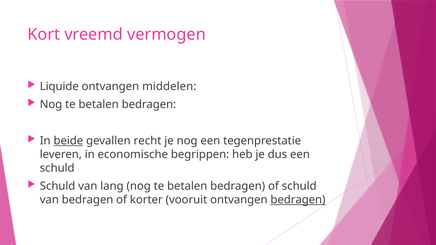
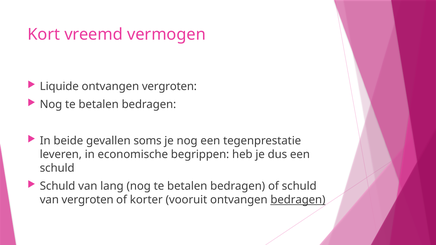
ontvangen middelen: middelen -> vergroten (169, 86)
beide underline: present -> none (68, 141)
recht: recht -> soms (148, 141)
van bedragen: bedragen -> vergroten (88, 200)
